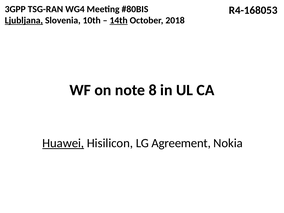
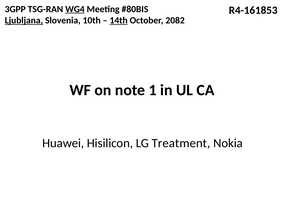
WG4 underline: none -> present (75, 9)
R4-168053: R4-168053 -> R4-161853 (253, 10)
2018: 2018 -> 2082 (175, 20)
8: 8 -> 1 (153, 90)
Huawei underline: present -> none (63, 143)
Agreement: Agreement -> Treatment (181, 143)
